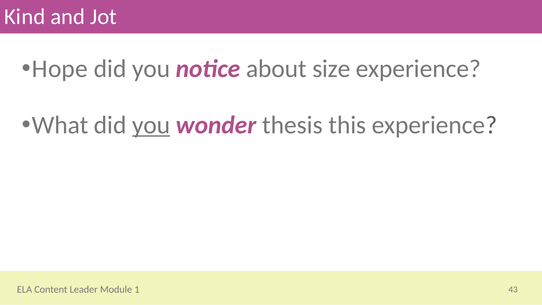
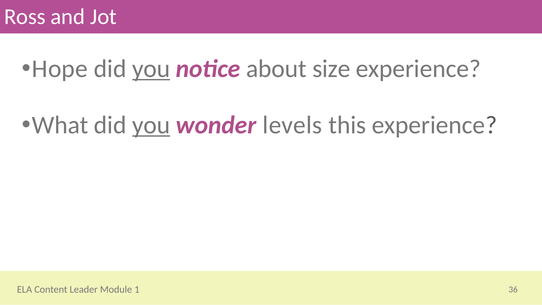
Kind: Kind -> Ross (25, 17)
you underline: none -> present (151, 69)
thesis: thesis -> levels (292, 125)
43: 43 -> 36 (513, 289)
